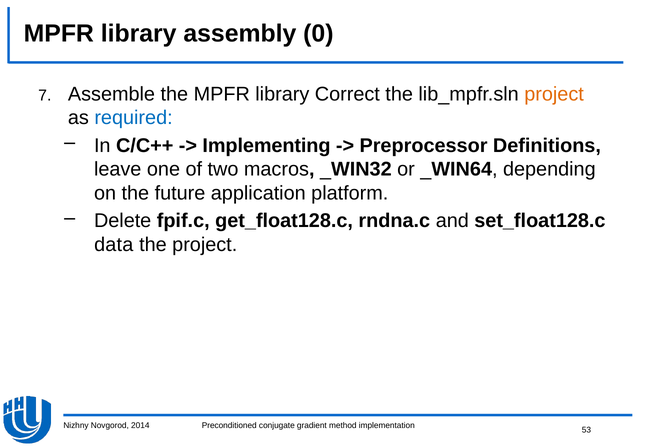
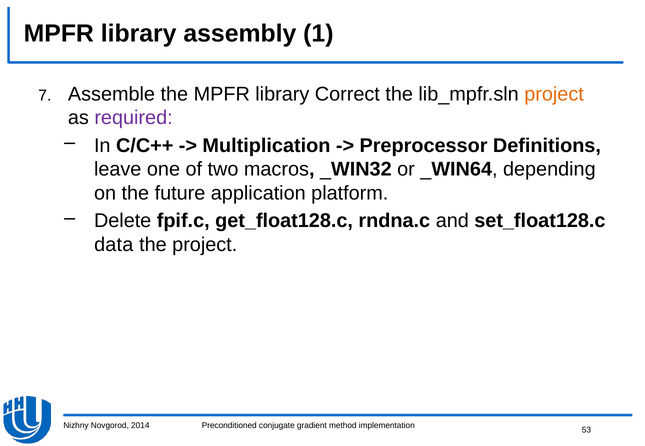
0: 0 -> 1 (318, 34)
required colour: blue -> purple (134, 118)
Implementing: Implementing -> Multiplication (266, 146)
